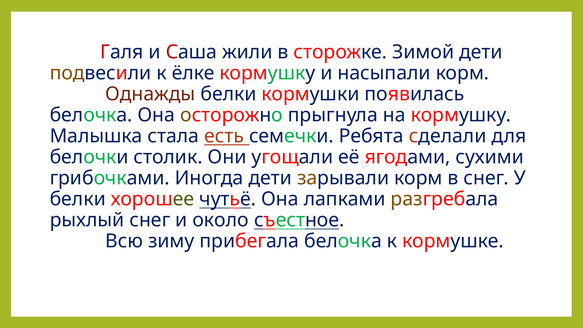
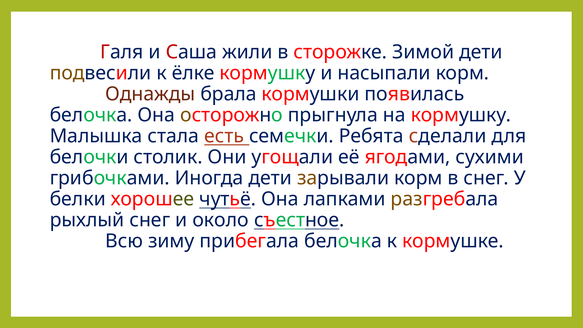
Однажды белки: белки -> брала (228, 94)
